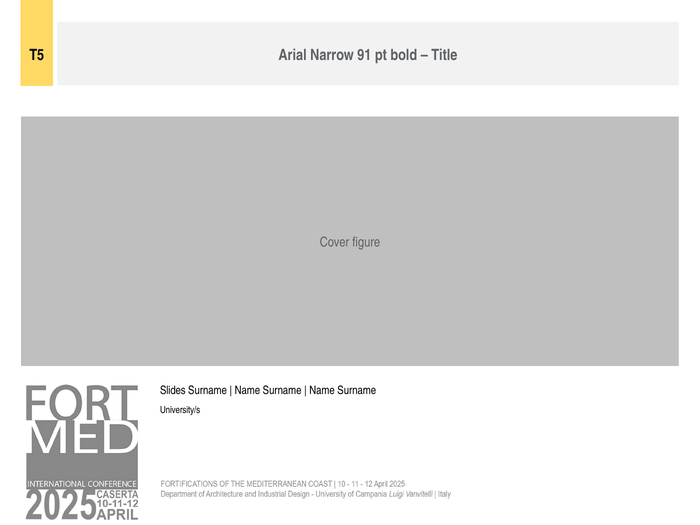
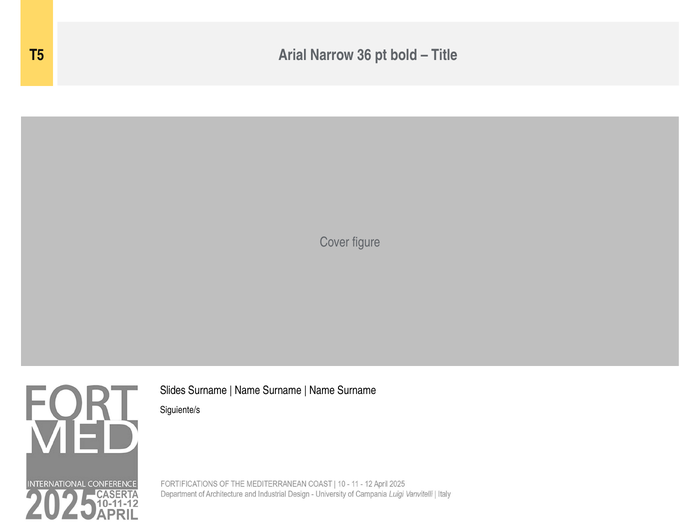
91: 91 -> 36 (364, 55)
University/s: University/s -> Siguiente/s (180, 410)
